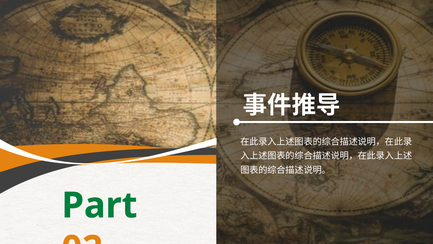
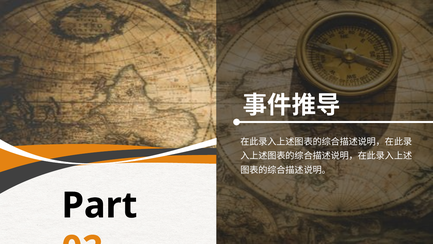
Part colour: green -> black (99, 205)
